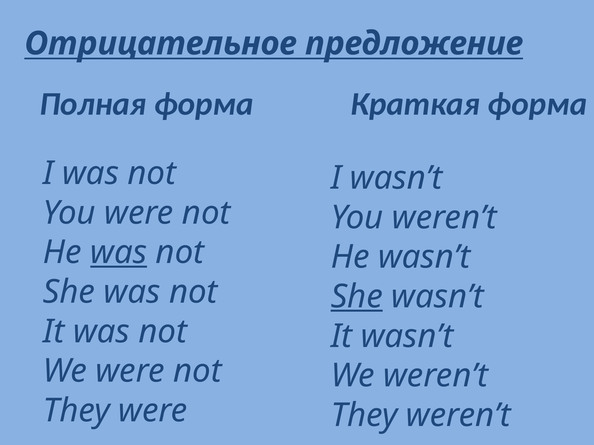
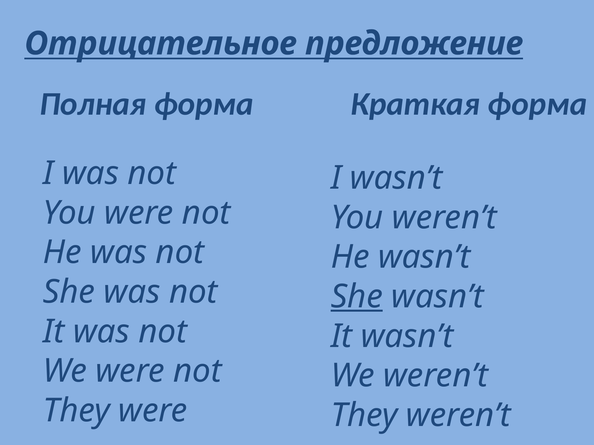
was underline: present -> none (119, 253)
